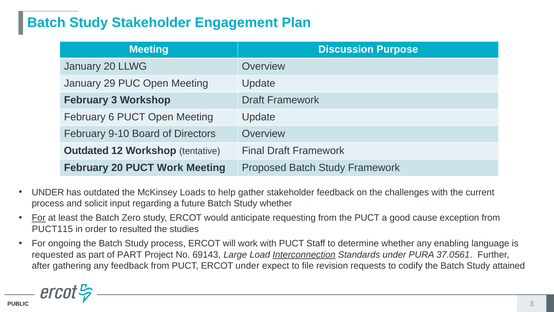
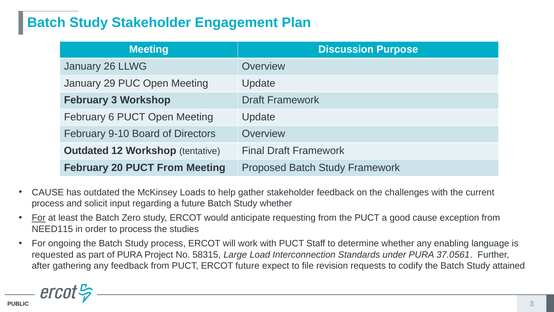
January 20: 20 -> 26 (110, 66)
PUCT Work: Work -> From (170, 167)
UNDER: UNDER -> CAUSE (48, 192)
PUCT115: PUCT115 -> NEED115 (52, 229)
to resulted: resulted -> process (136, 229)
of PART: PART -> PURA (130, 254)
69143: 69143 -> 58315 (207, 254)
Interconnection underline: present -> none (304, 254)
ERCOT under: under -> future (247, 265)
